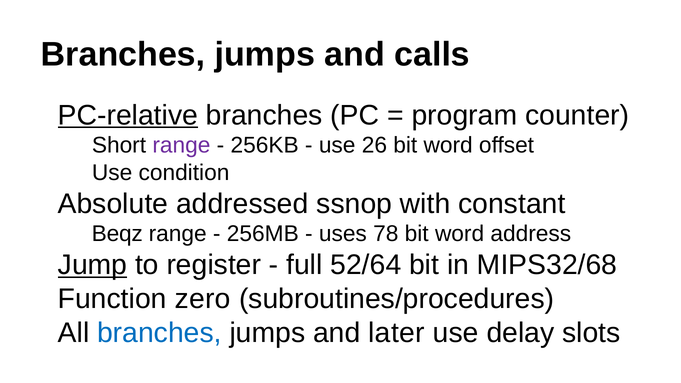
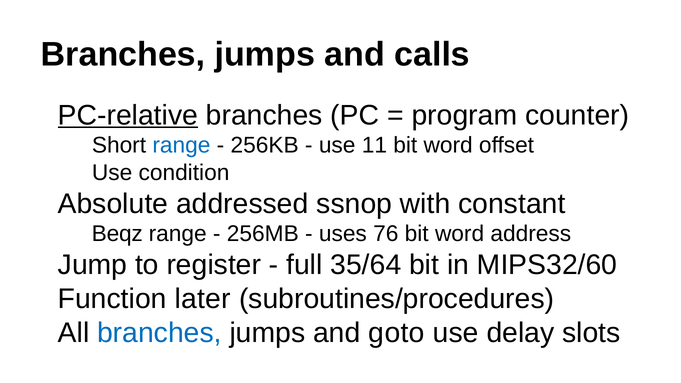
range colour: purple -> blue (181, 145)
26: 26 -> 11 (374, 145)
78: 78 -> 76 (386, 234)
Jump underline: present -> none (93, 265)
52/64: 52/64 -> 35/64 (366, 265)
MIPS32/68: MIPS32/68 -> MIPS32/60 (547, 265)
zero: zero -> later (203, 299)
later: later -> goto (397, 333)
